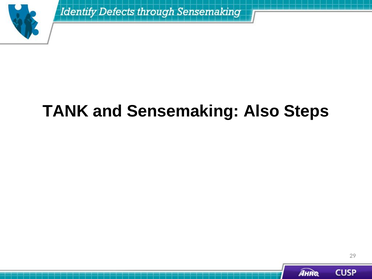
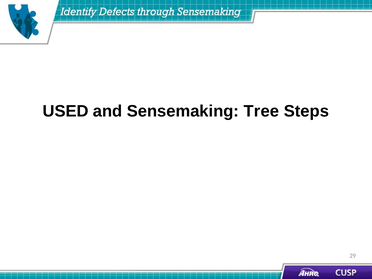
TANK: TANK -> USED (66, 111)
Also: Also -> Tree (261, 111)
